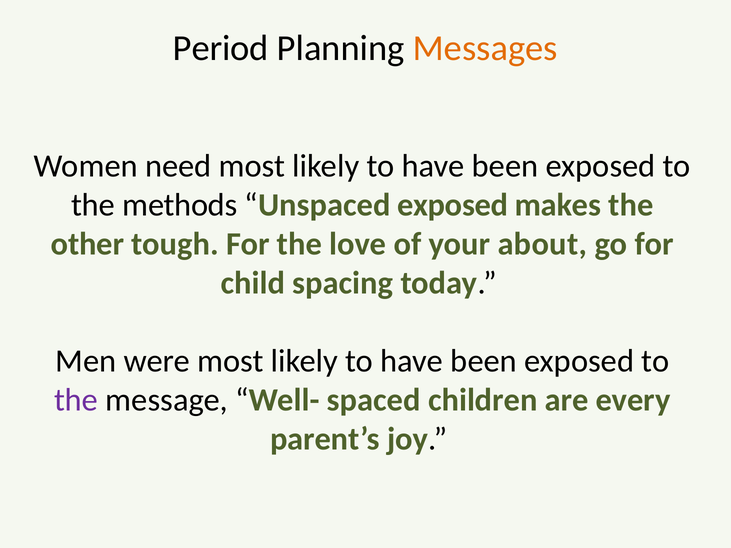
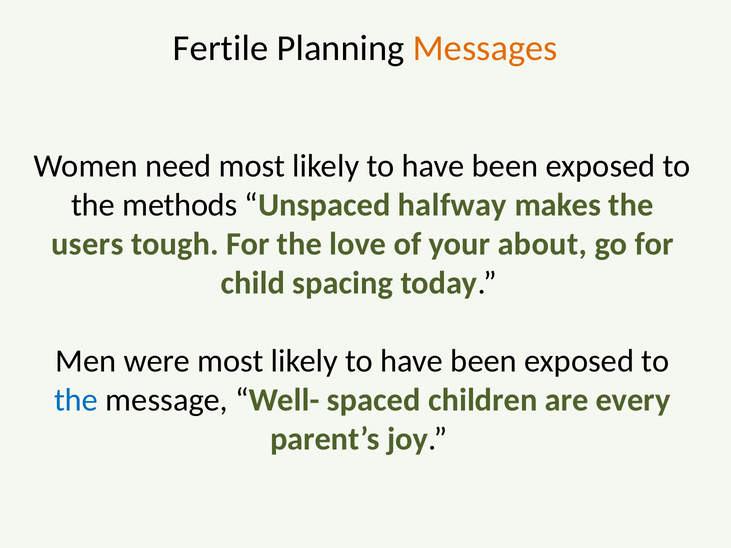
Period: Period -> Fertile (221, 48)
Unspaced exposed: exposed -> halfway (452, 205)
other: other -> users (87, 244)
the colour: purple -> blue (76, 400)
